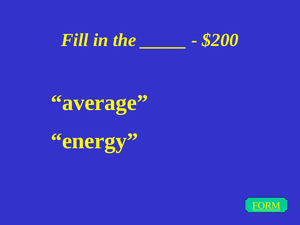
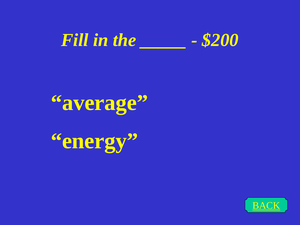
FORM: FORM -> BACK (266, 206)
